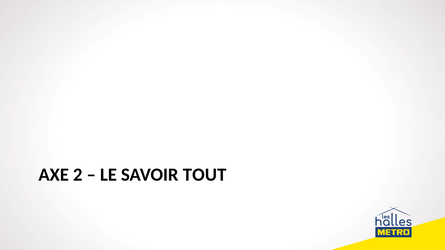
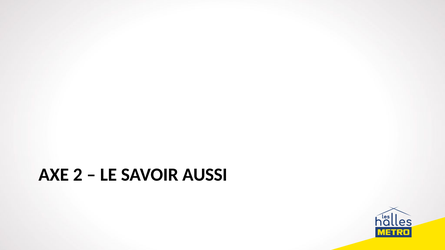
TOUT: TOUT -> AUSSI (205, 175)
